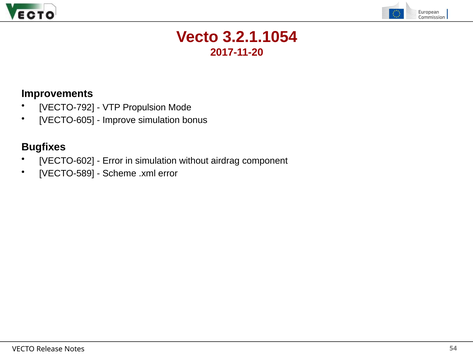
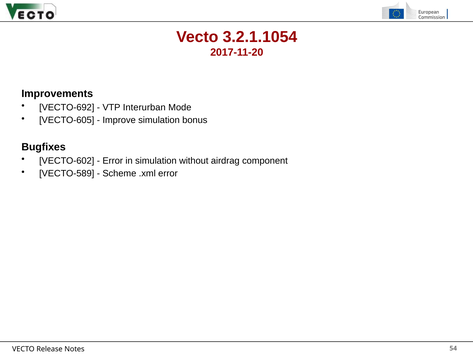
VECTO-792: VECTO-792 -> VECTO-692 (67, 107)
Propulsion: Propulsion -> Interurban (144, 107)
